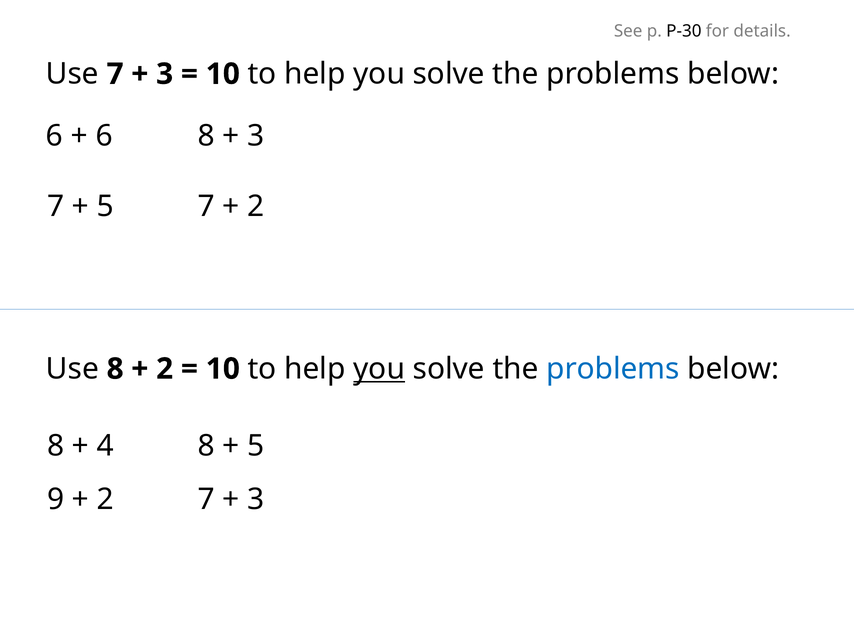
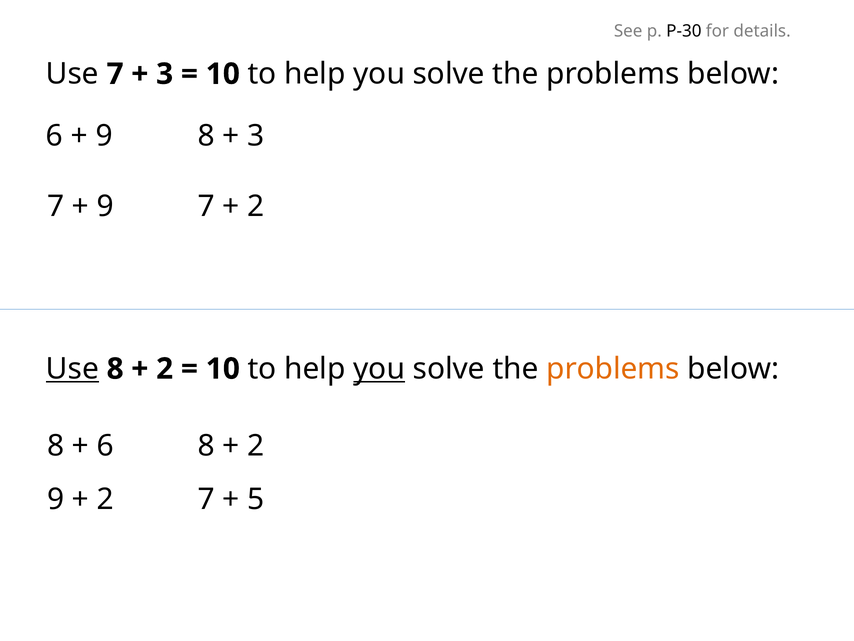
6: 6 -> 9 (104, 136)
5: 5 -> 9 (105, 206)
Use underline: none -> present (72, 369)
problems colour: blue -> orange (613, 369)
4: 4 -> 6 (105, 445)
5: 5 -> 2 (256, 445)
3: 3 -> 5 (256, 499)
